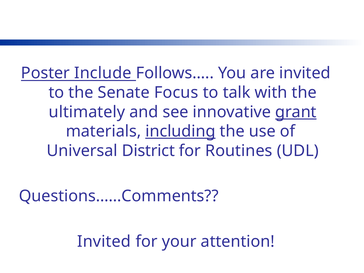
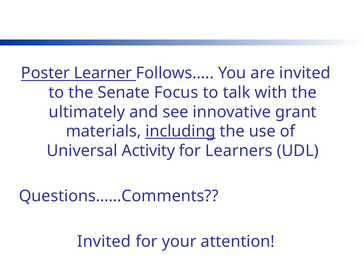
Include: Include -> Learner (103, 73)
grant underline: present -> none (296, 112)
District: District -> Activity (148, 151)
Routines: Routines -> Learners (239, 151)
